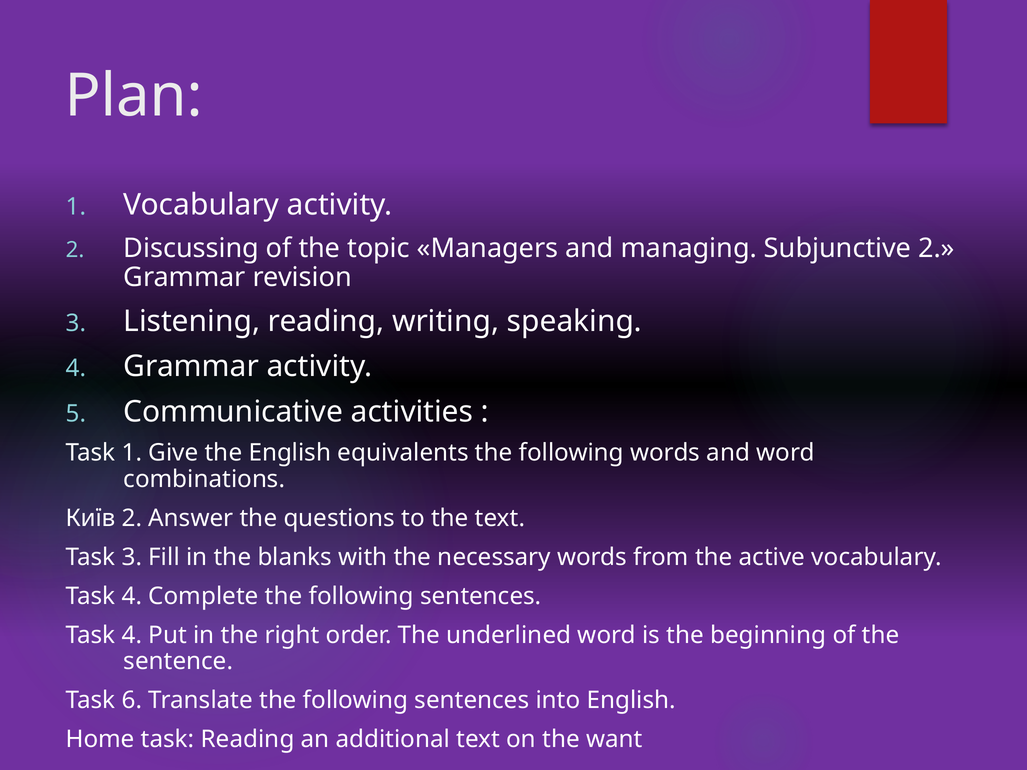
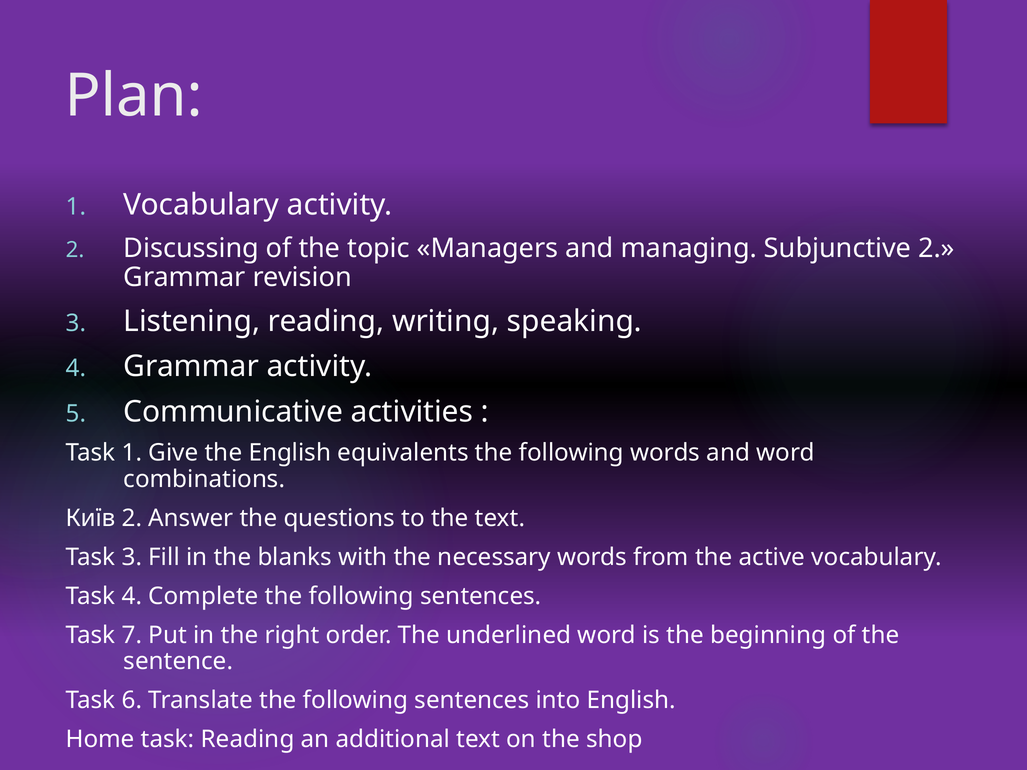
4: 4 -> 7 (132, 635)
want: want -> shop (614, 740)
